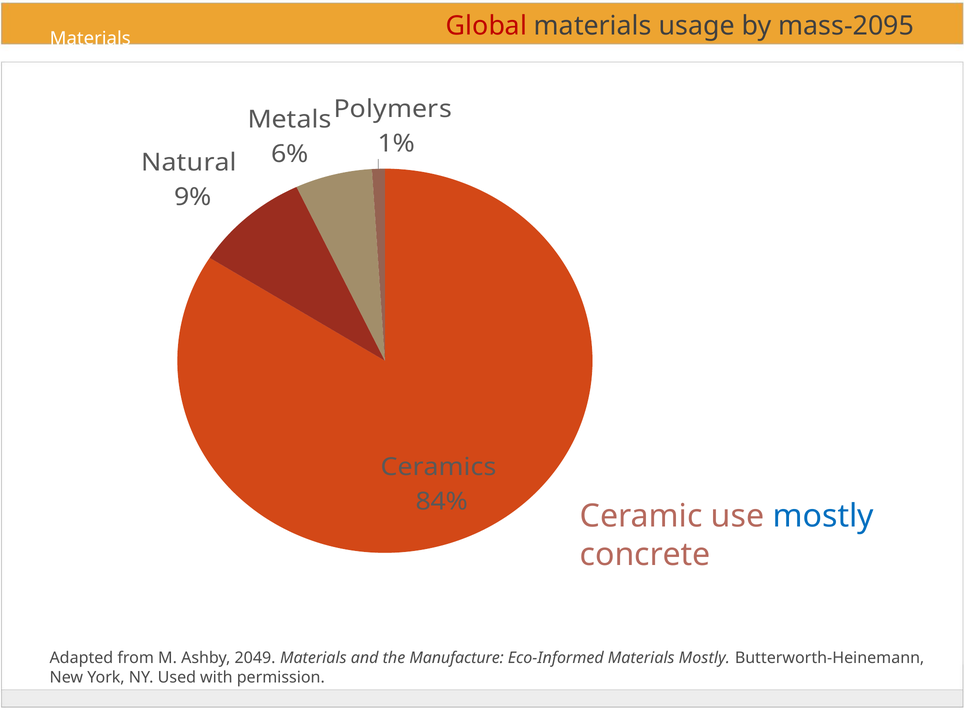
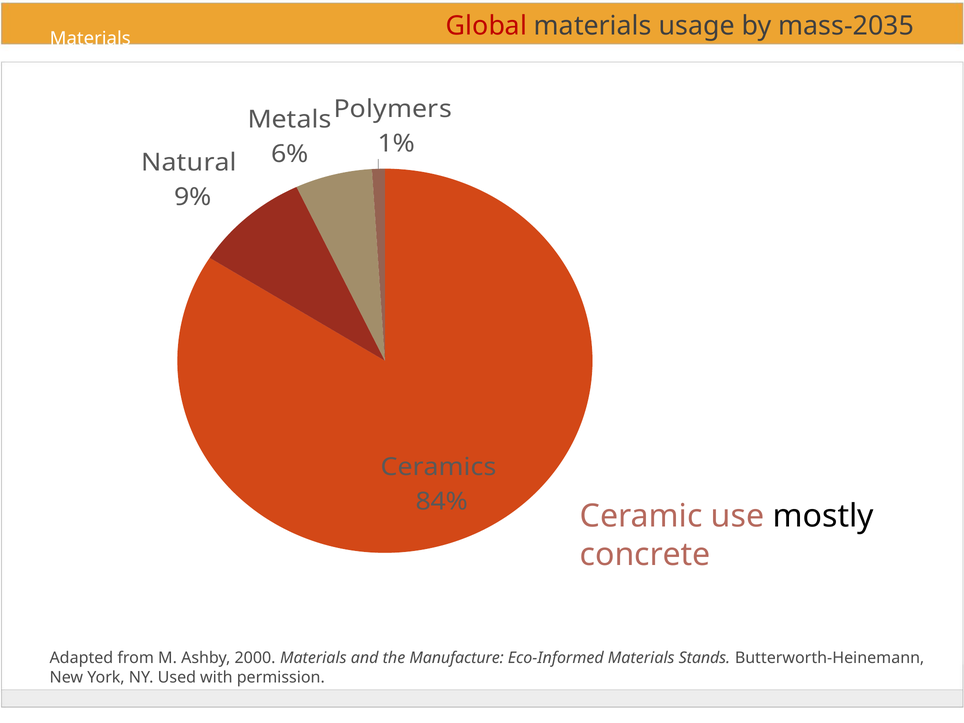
mass-2095: mass-2095 -> mass-2035 (846, 26)
mostly colour: blue -> black (823, 516)
2049: 2049 -> 2000 (255, 658)
Materials Mostly: Mostly -> Stands (704, 658)
